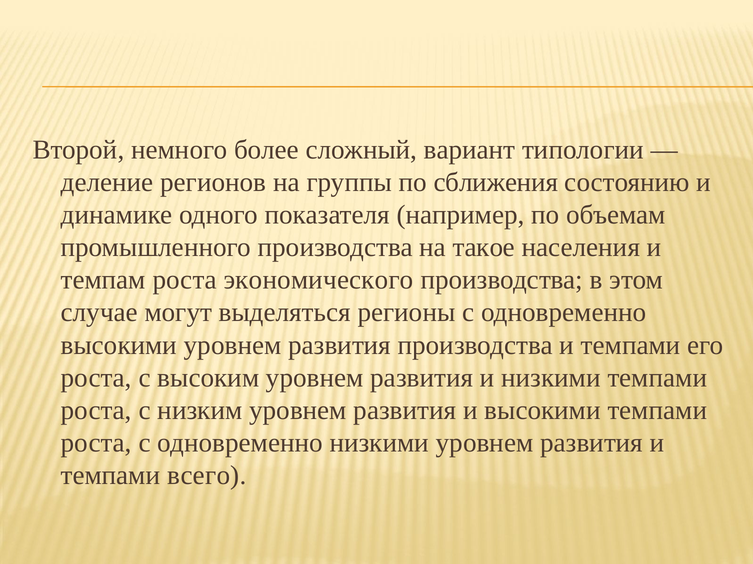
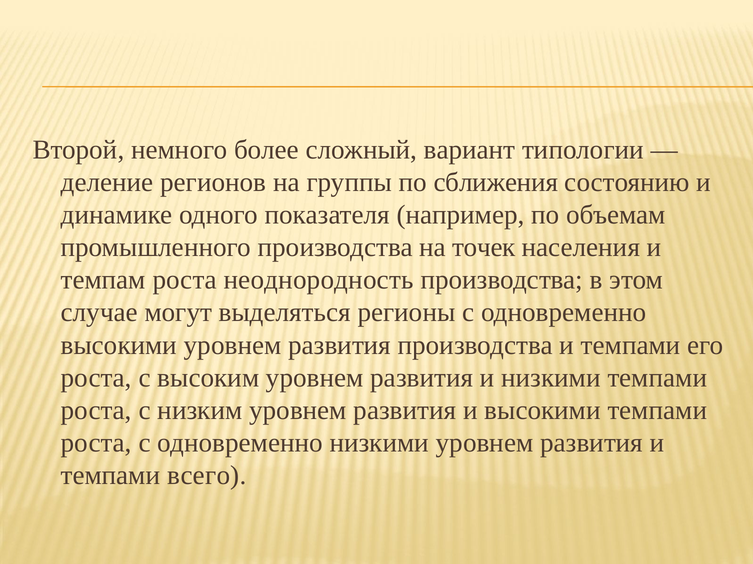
такое: такое -> точек (484, 248)
экономического: экономического -> неоднородность (319, 280)
